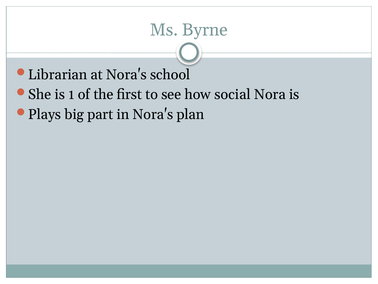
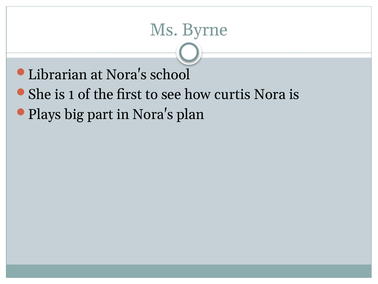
social: social -> curtis (232, 94)
